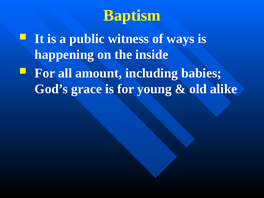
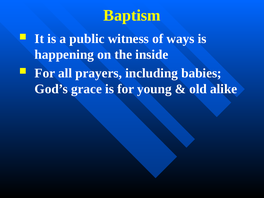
amount: amount -> prayers (99, 73)
